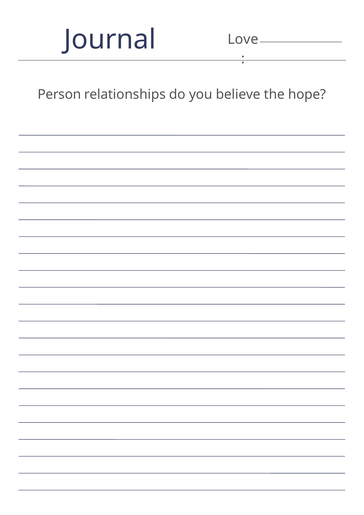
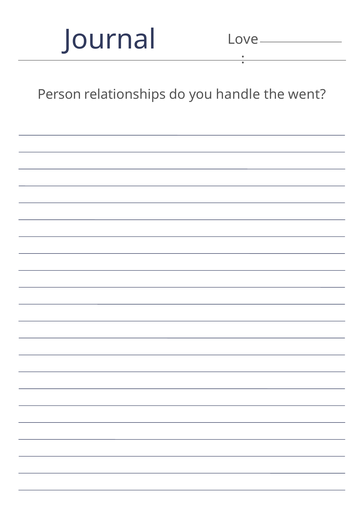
believe: believe -> handle (238, 94)
hope: hope -> went (307, 94)
